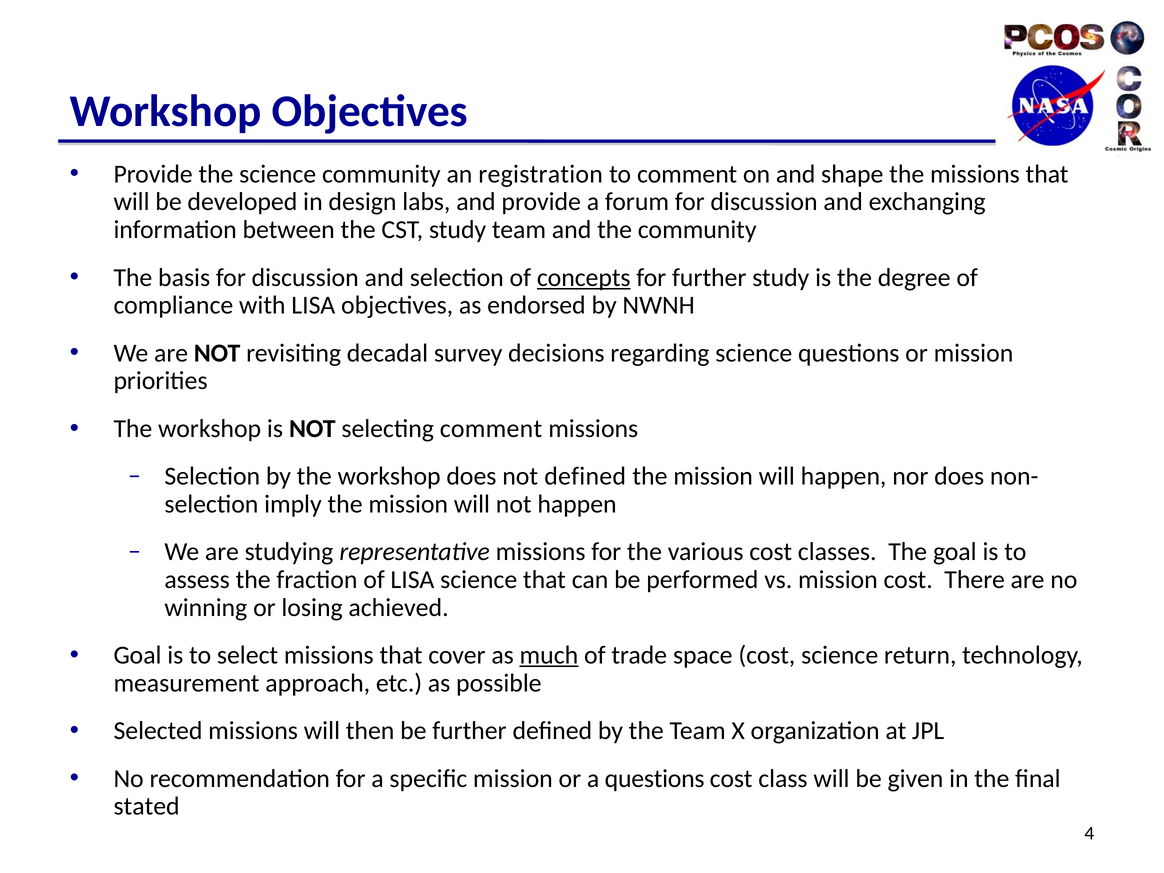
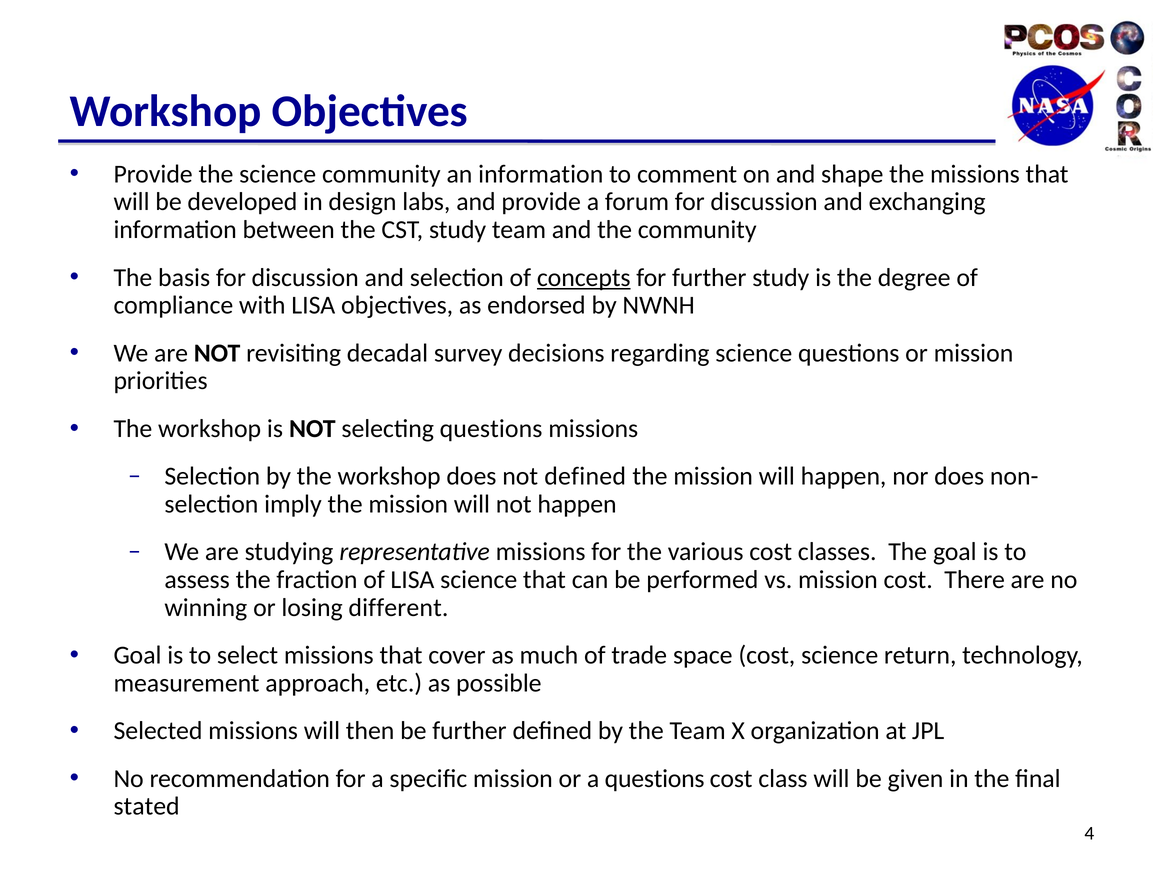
an registration: registration -> information (541, 174)
selecting comment: comment -> questions (491, 429)
achieved: achieved -> different (398, 608)
much underline: present -> none (549, 655)
